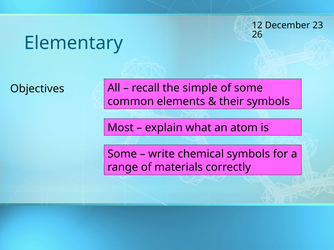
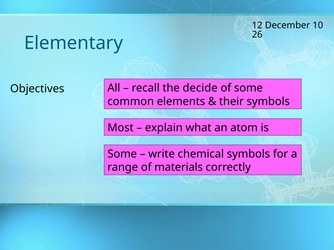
23: 23 -> 10 (318, 25)
simple: simple -> decide (200, 88)
